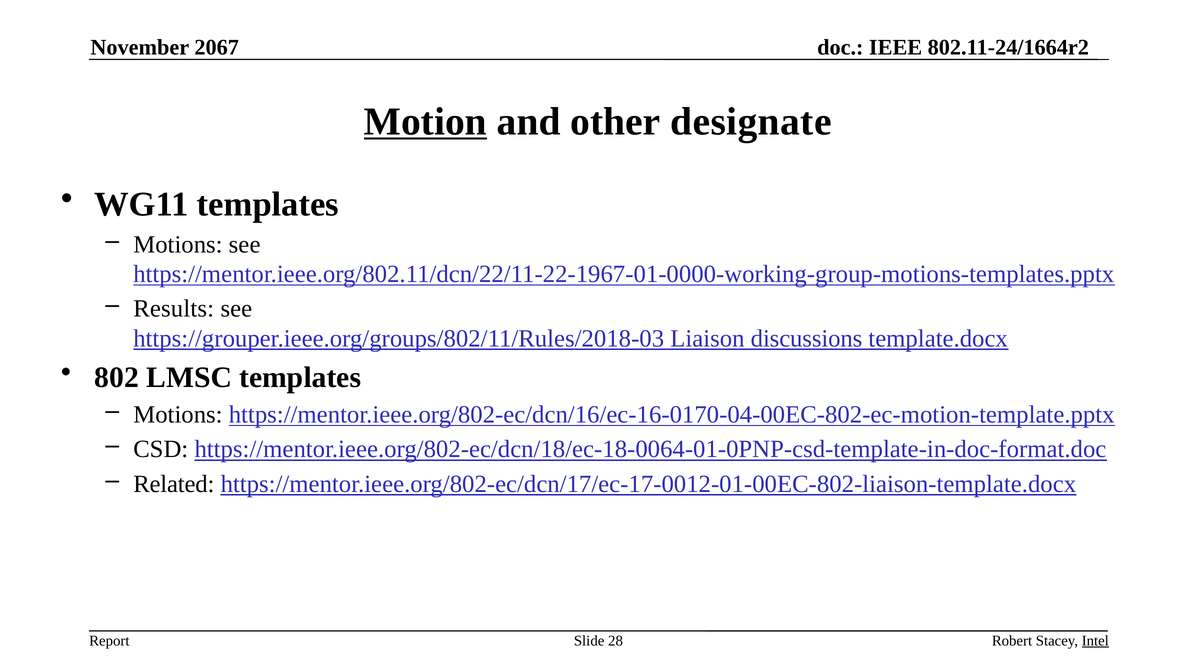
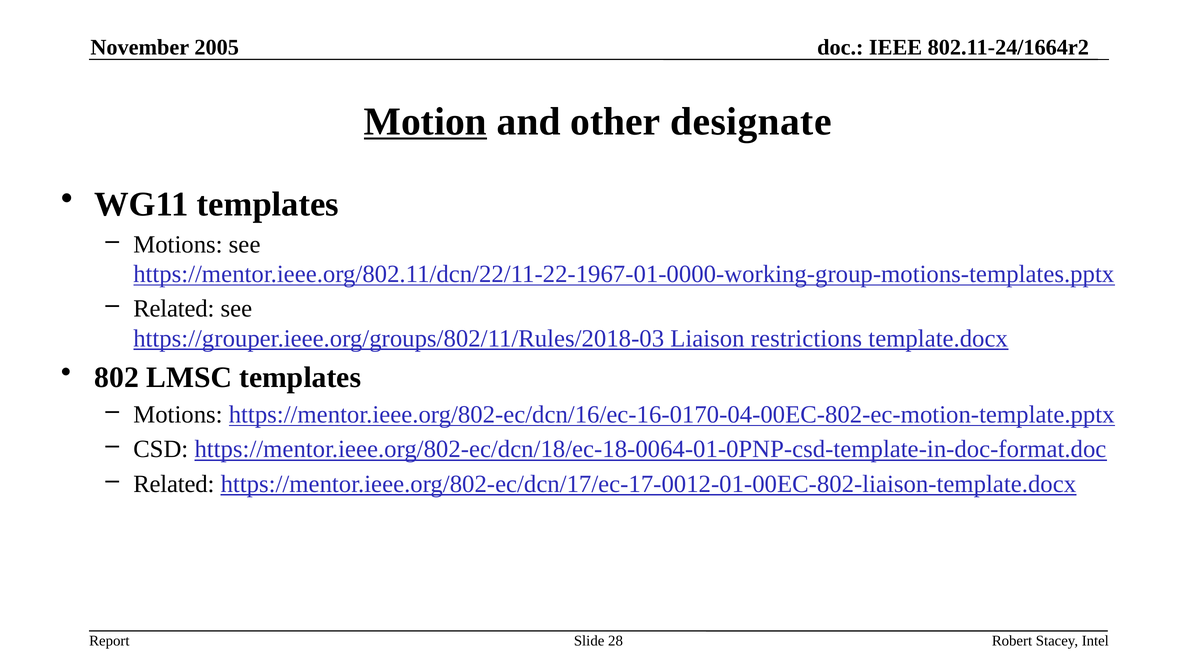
2067: 2067 -> 2005 (217, 48)
Results: Results -> Related (174, 309)
discussions: discussions -> restrictions (806, 338)
Intel underline: present -> none (1095, 640)
